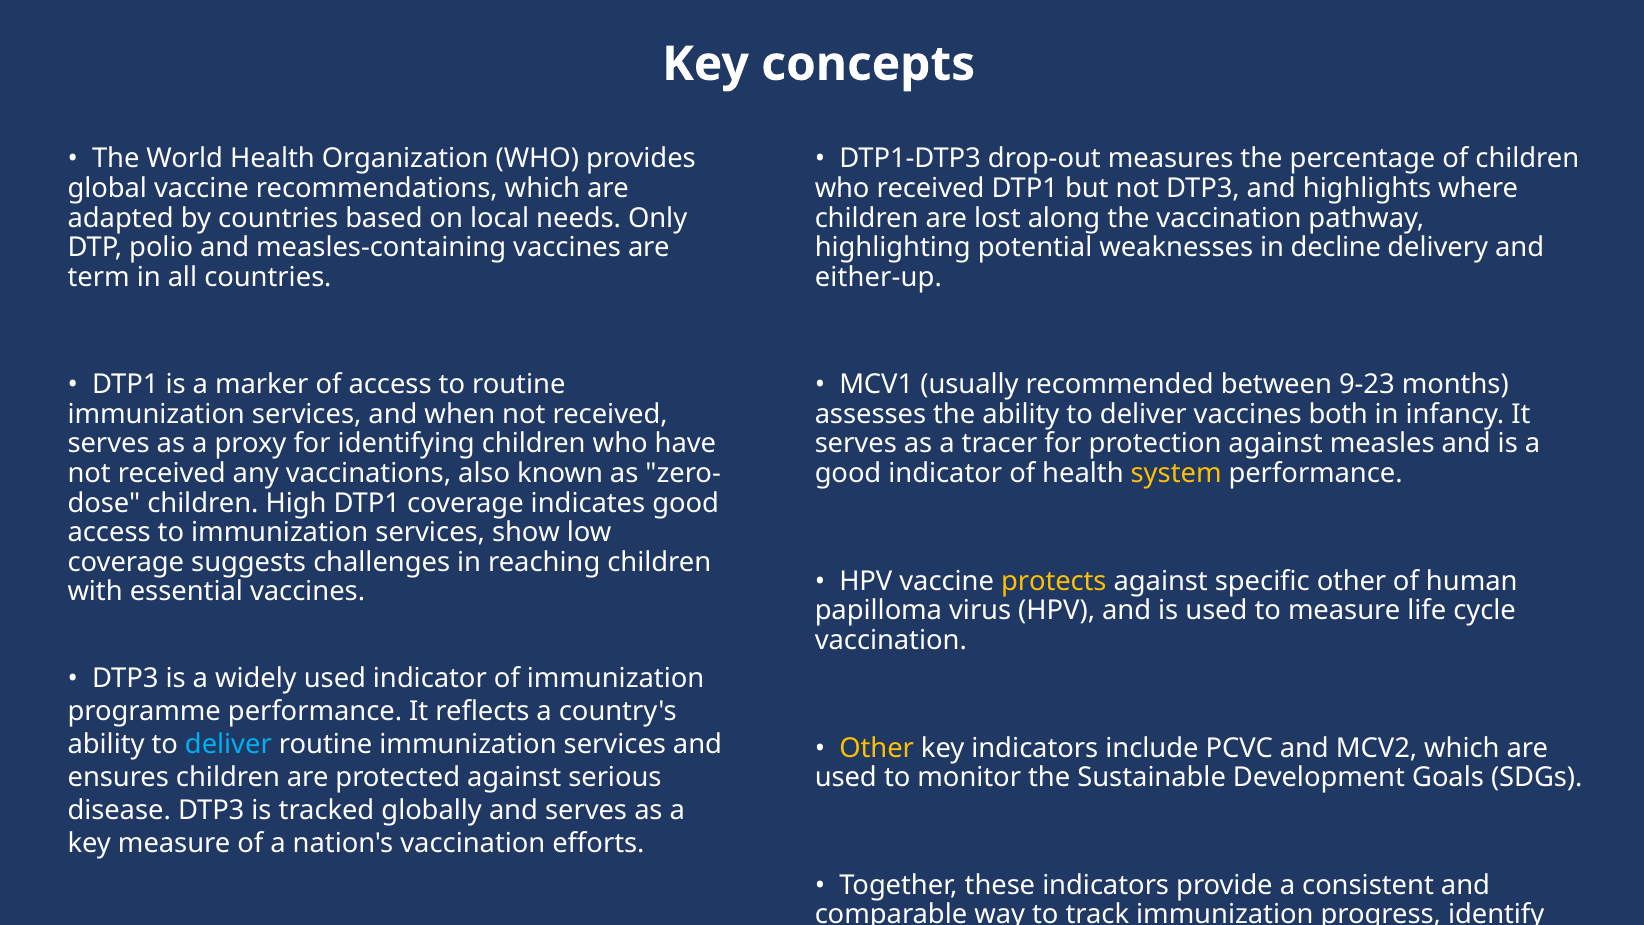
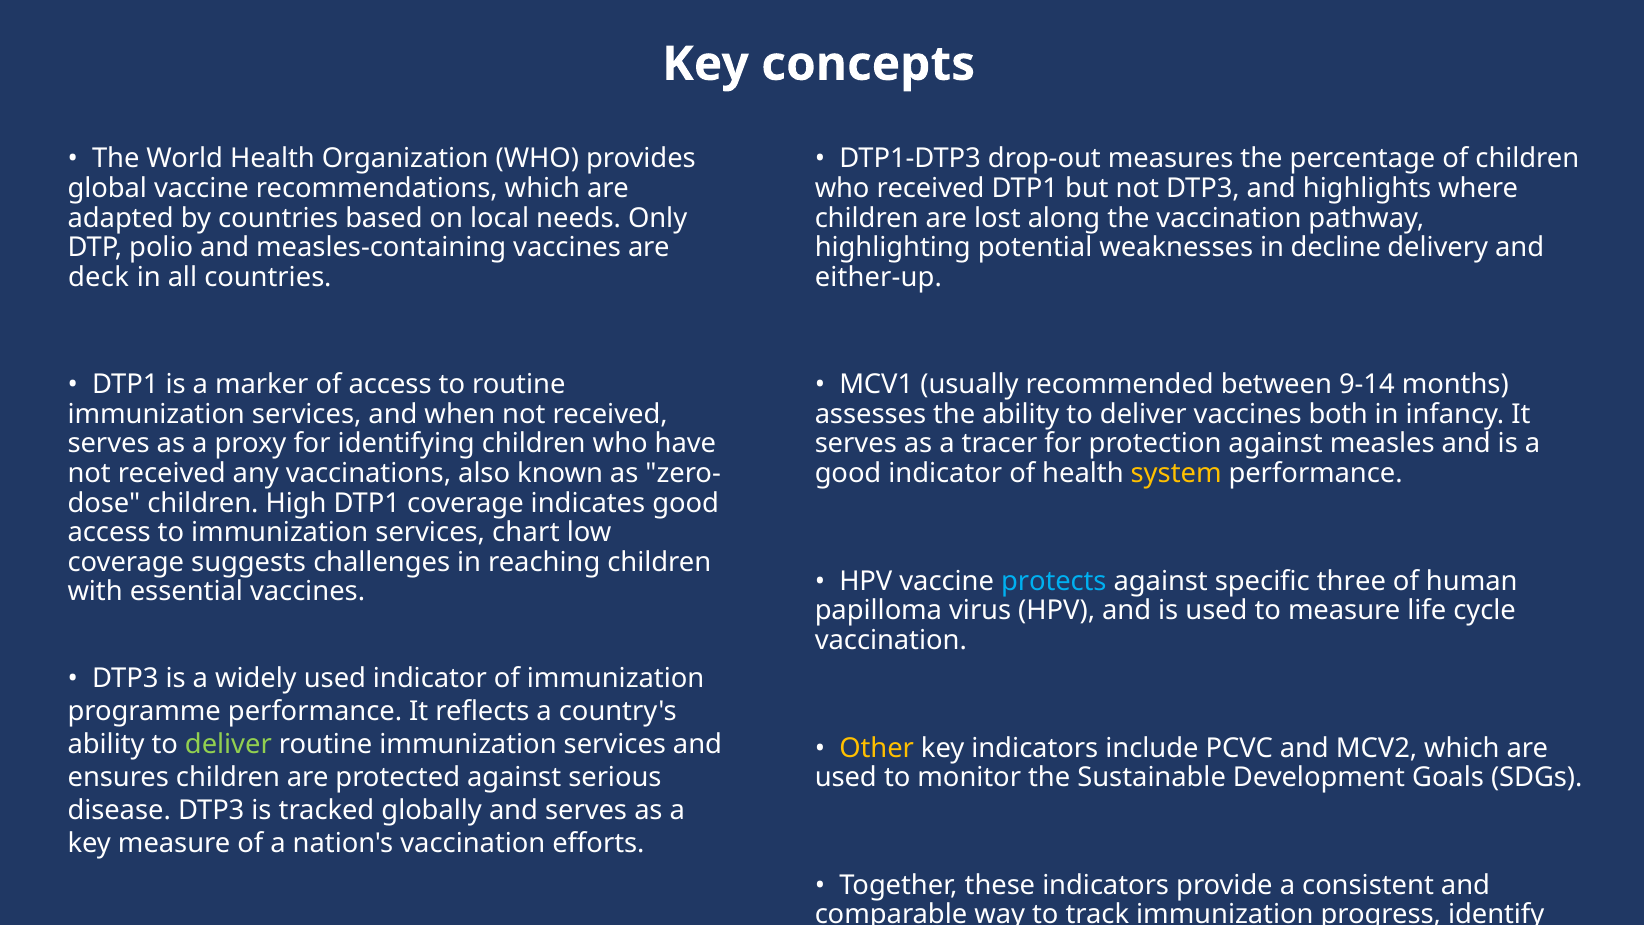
term: term -> deck (98, 277)
9-23: 9-23 -> 9-14 (1367, 385)
show: show -> chart (526, 533)
protects colour: yellow -> light blue (1054, 581)
specific other: other -> three (1351, 581)
deliver colour: light blue -> light green (228, 744)
